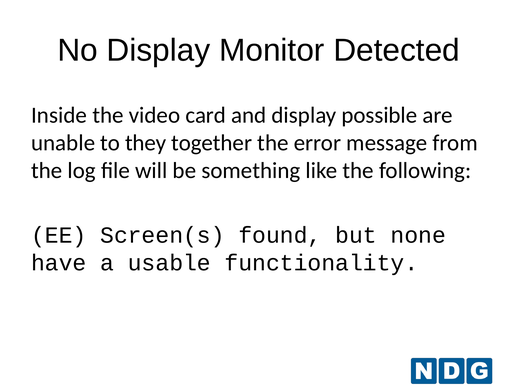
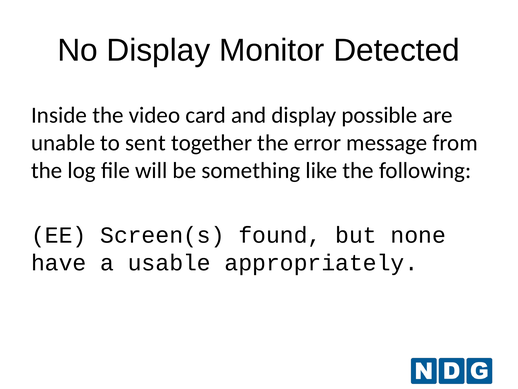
they: they -> sent (145, 143)
functionality: functionality -> appropriately (321, 263)
